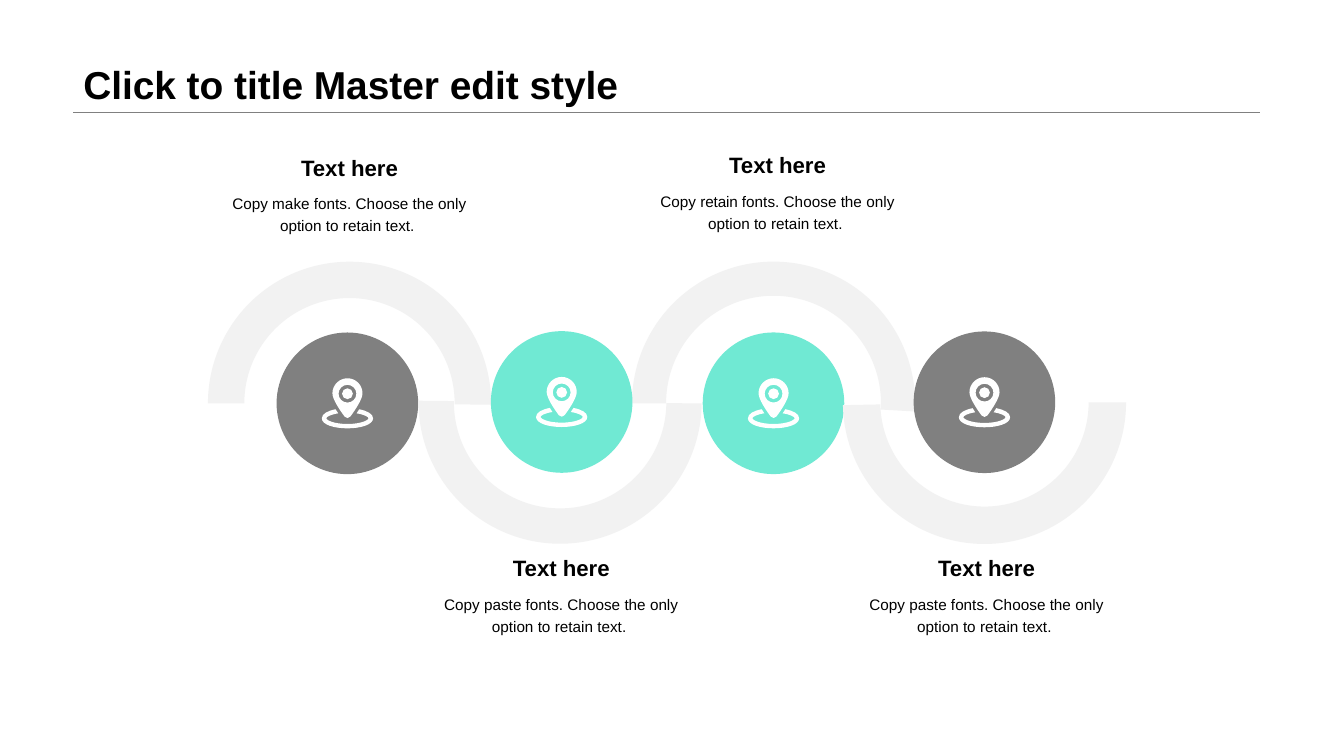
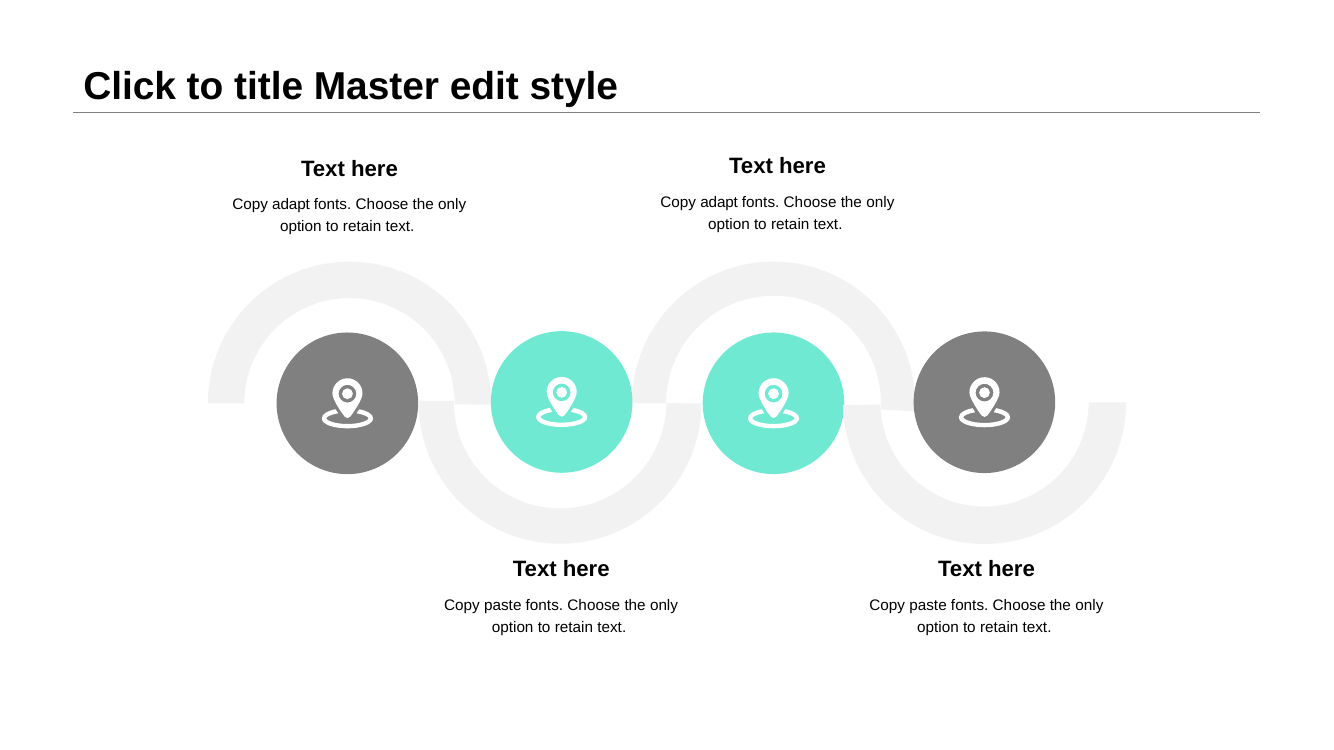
retain: retain -> adapt (719, 202)
make: make -> adapt (291, 205)
